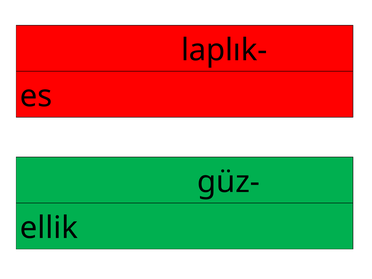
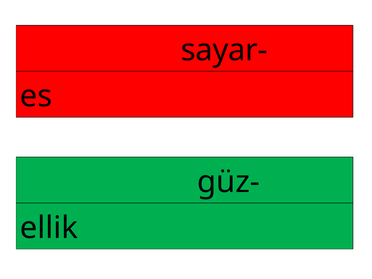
laplık-: laplık- -> sayar- (224, 50)
